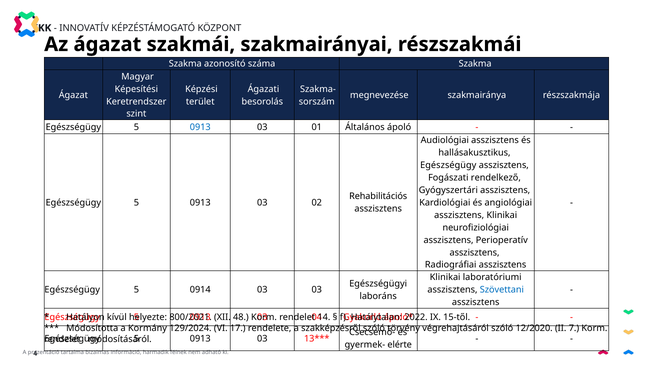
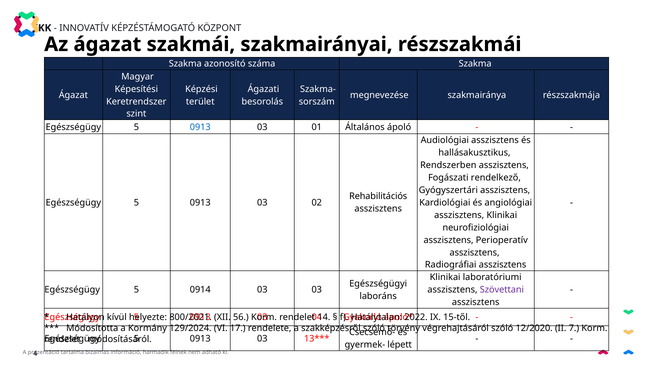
Egészségügy: Egészségügy -> Rendszerben (448, 165)
Szövettani colour: blue -> purple (502, 289)
48: 48 -> 56 (241, 317)
elérte: elérte -> lépett (400, 344)
